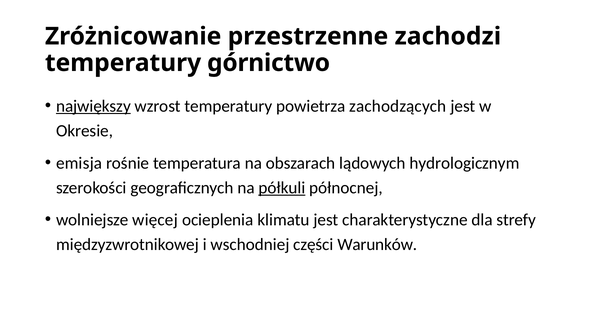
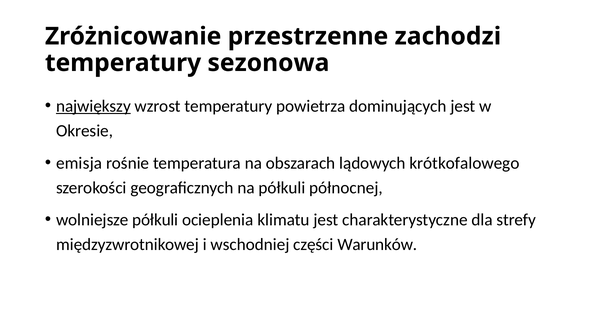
górnictwo: górnictwo -> sezonowa (268, 63)
zachodzących: zachodzących -> dominujących (398, 106)
hydrologicznym: hydrologicznym -> krótkofalowego (464, 163)
półkuli underline: present -> none (282, 188)
wolniejsze więcej: więcej -> półkuli (155, 220)
